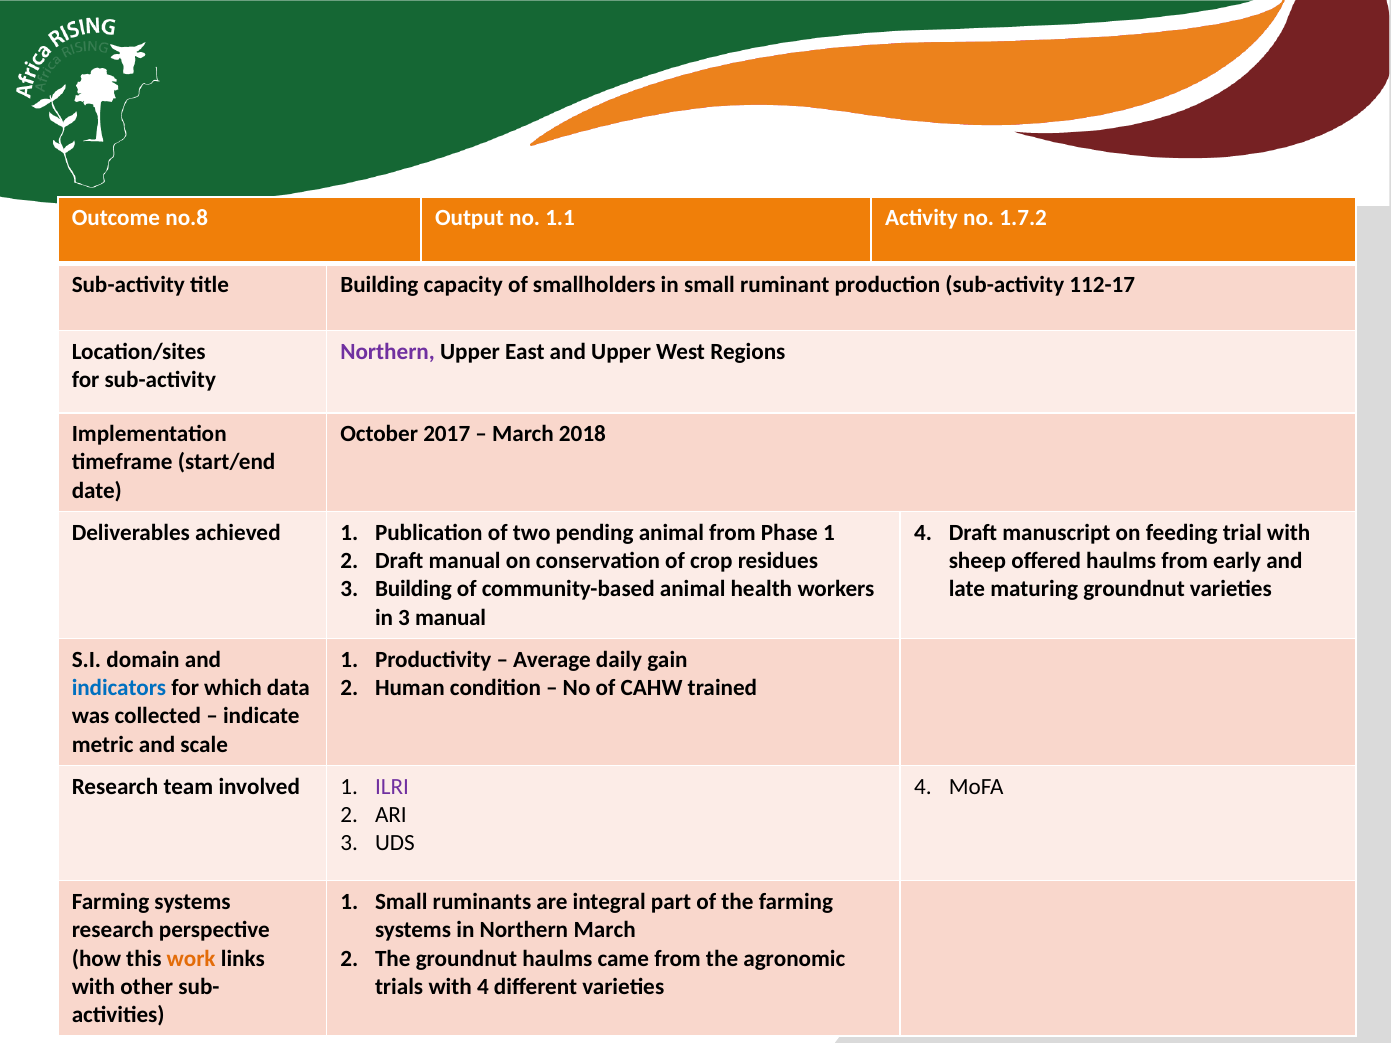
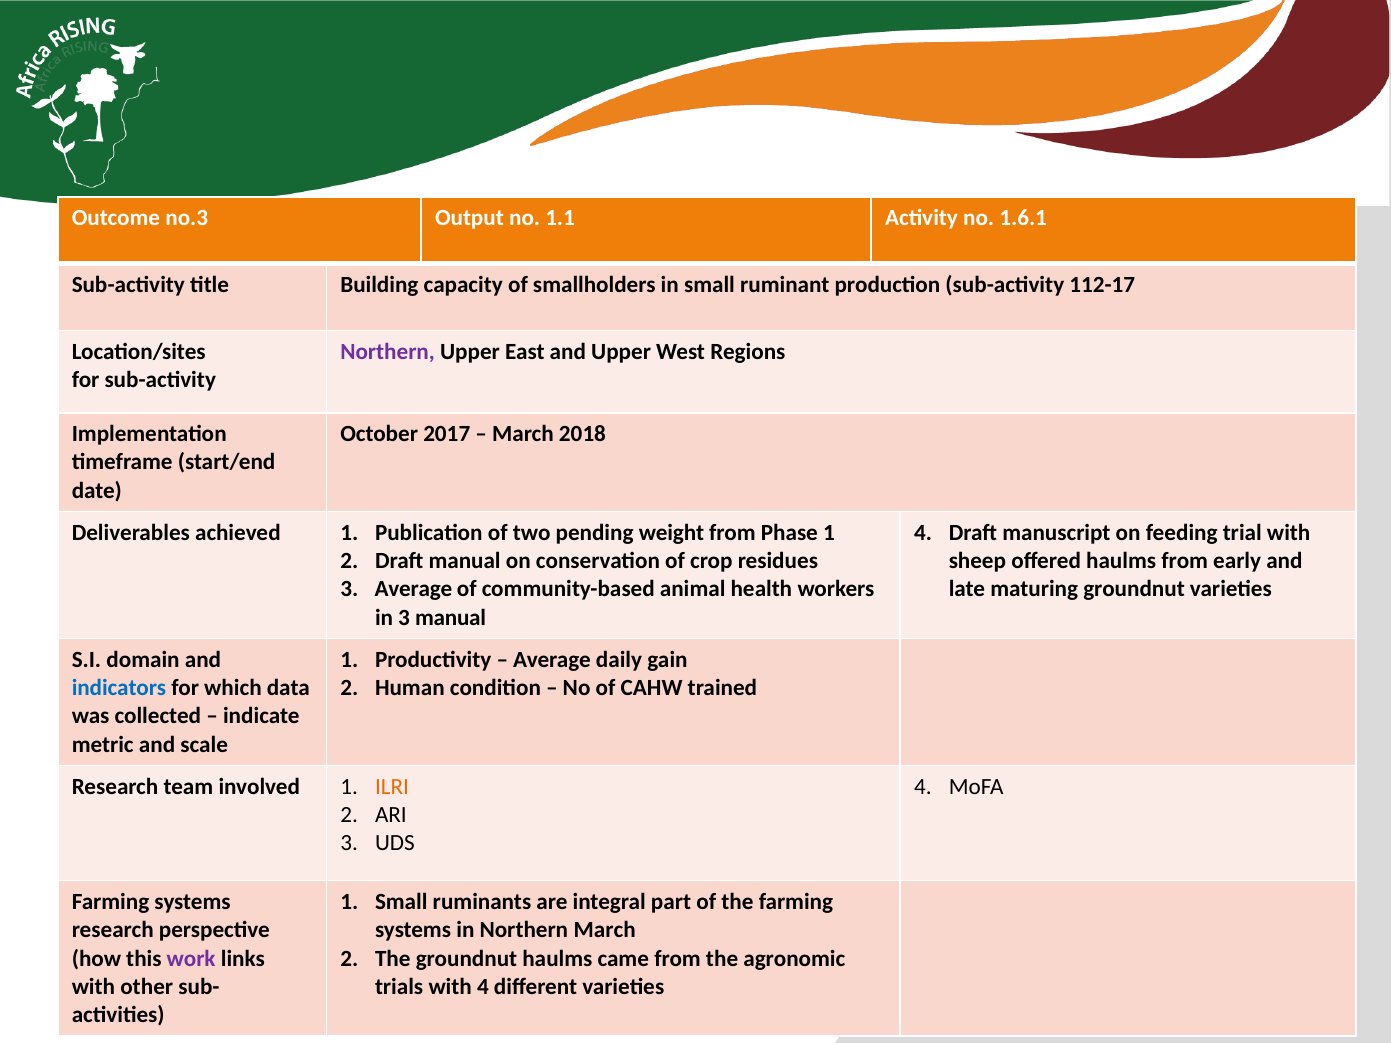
no.8: no.8 -> no.3 (187, 218)
1.7.2: 1.7.2 -> 1.6.1 (1023, 218)
pending animal: animal -> weight (671, 533)
3 Building: Building -> Average (413, 589)
ILRI colour: purple -> orange (392, 787)
work colour: orange -> purple (191, 959)
